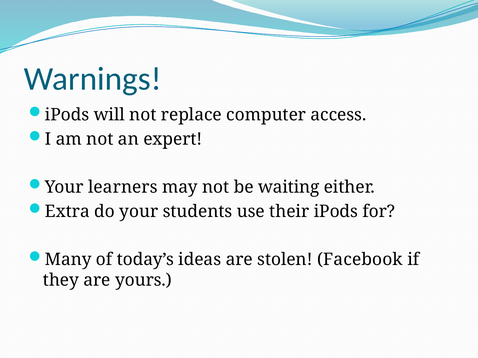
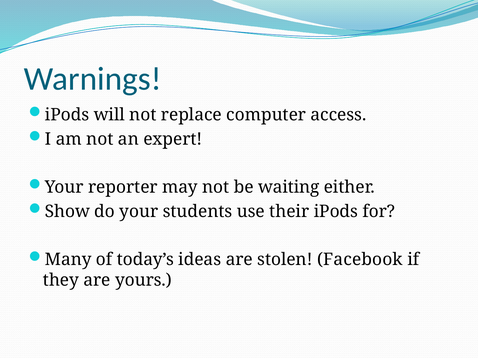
learners: learners -> reporter (123, 188)
Extra: Extra -> Show (67, 212)
